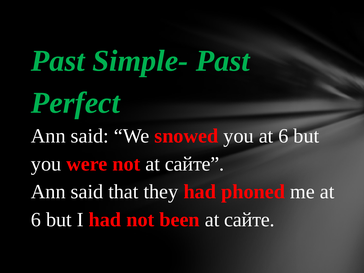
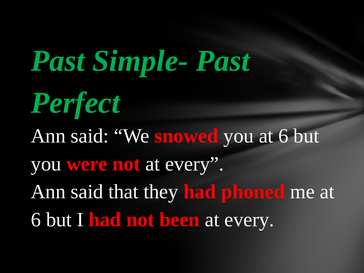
not at сайте: сайте -> every (194, 164)
been at сайте: сайте -> every (249, 220)
